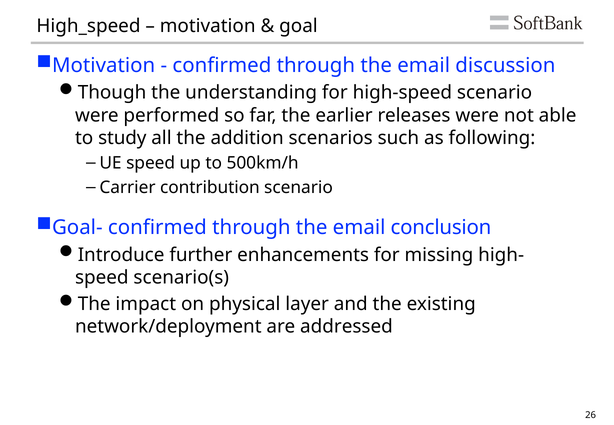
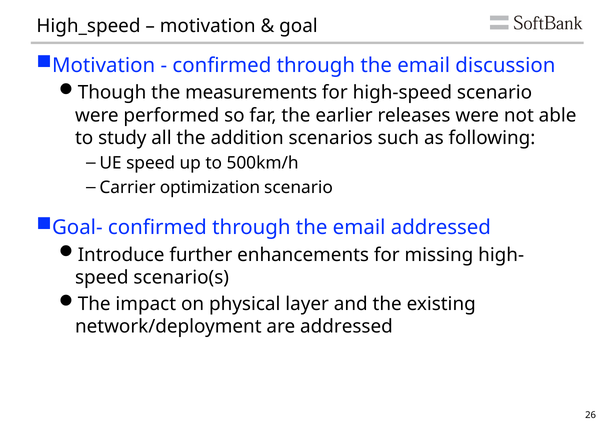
understanding: understanding -> measurements (251, 93)
contribution: contribution -> optimization (210, 187)
email conclusion: conclusion -> addressed (441, 228)
